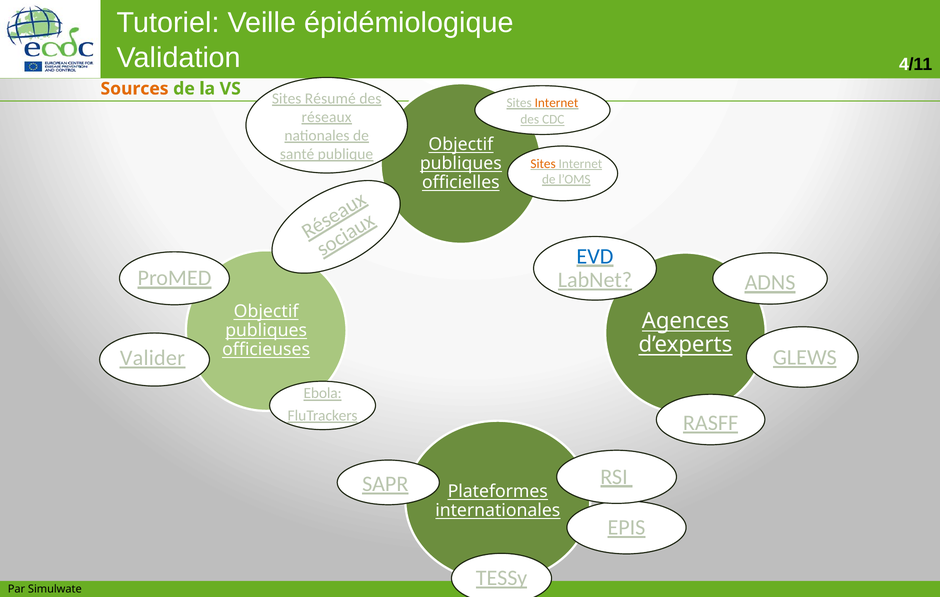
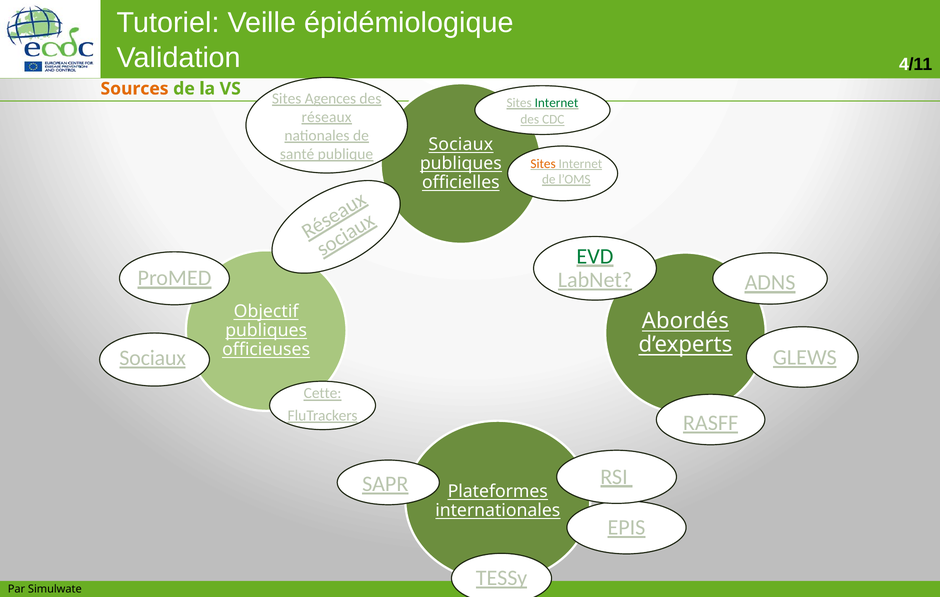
Résumé: Résumé -> Agences (330, 98)
Internet colour: orange -> green (556, 103)
Objectif: Objectif -> Sociaux (461, 144)
EVD colour: blue -> green (595, 256)
Agences: Agences -> Abordés (685, 321)
Valider: Valider -> Sociaux (153, 358)
Ebola: Ebola -> Cette (323, 393)
